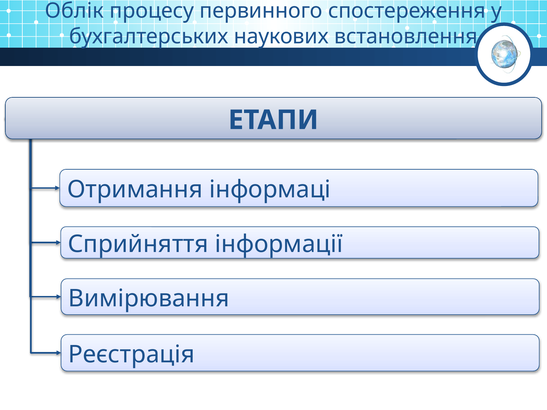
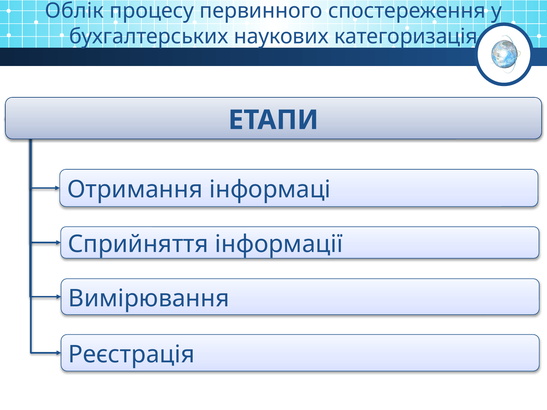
встановлення: встановлення -> категоризація (406, 37)
